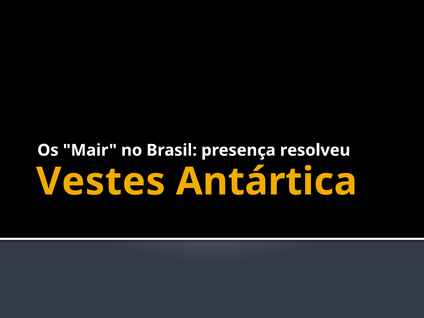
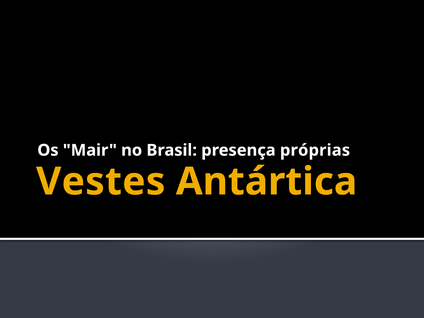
resolveu: resolveu -> próprias (315, 150)
